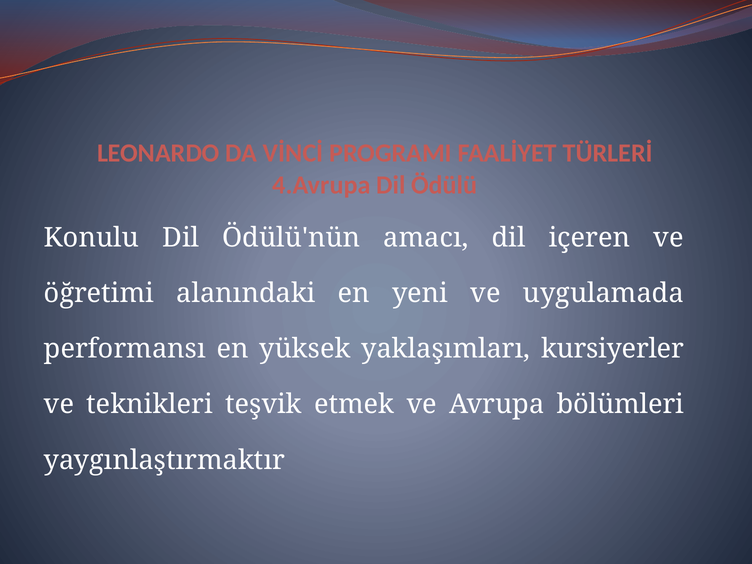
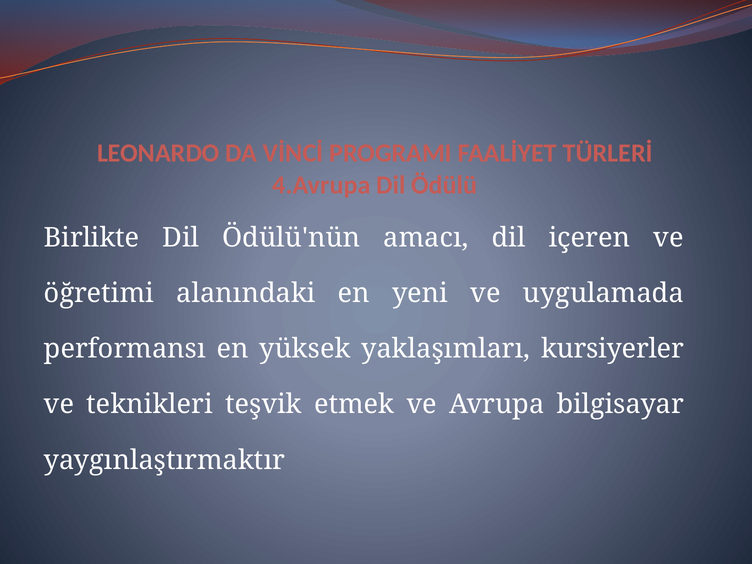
Konulu: Konulu -> Birlikte (92, 238)
bölümleri: bölümleri -> bilgisayar (620, 404)
